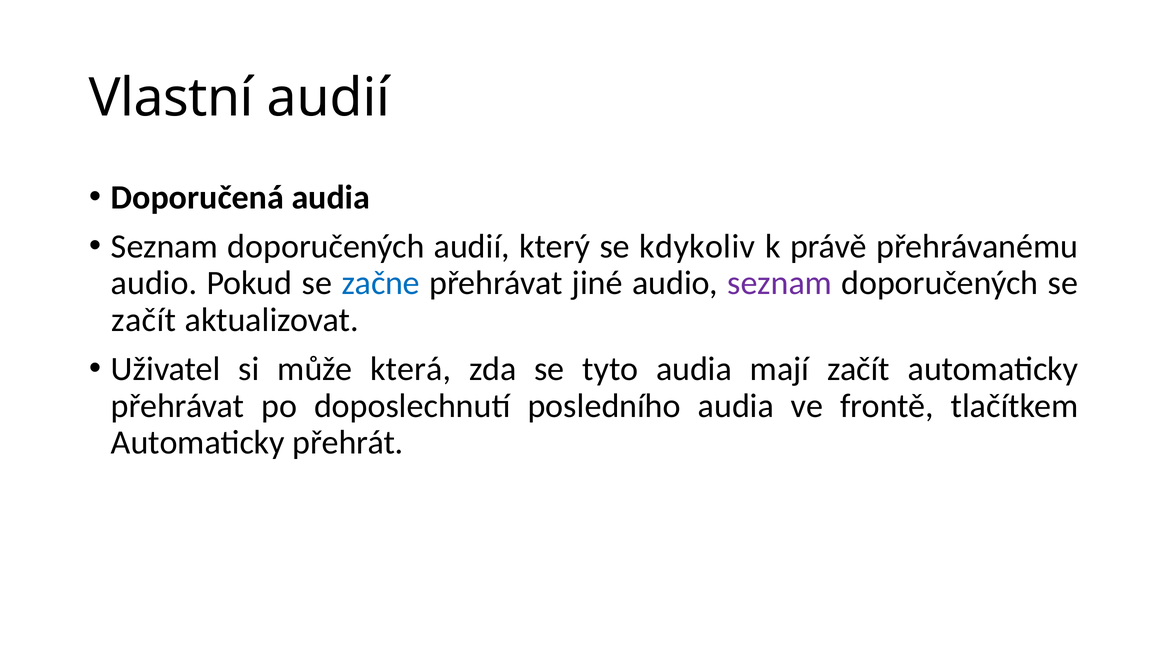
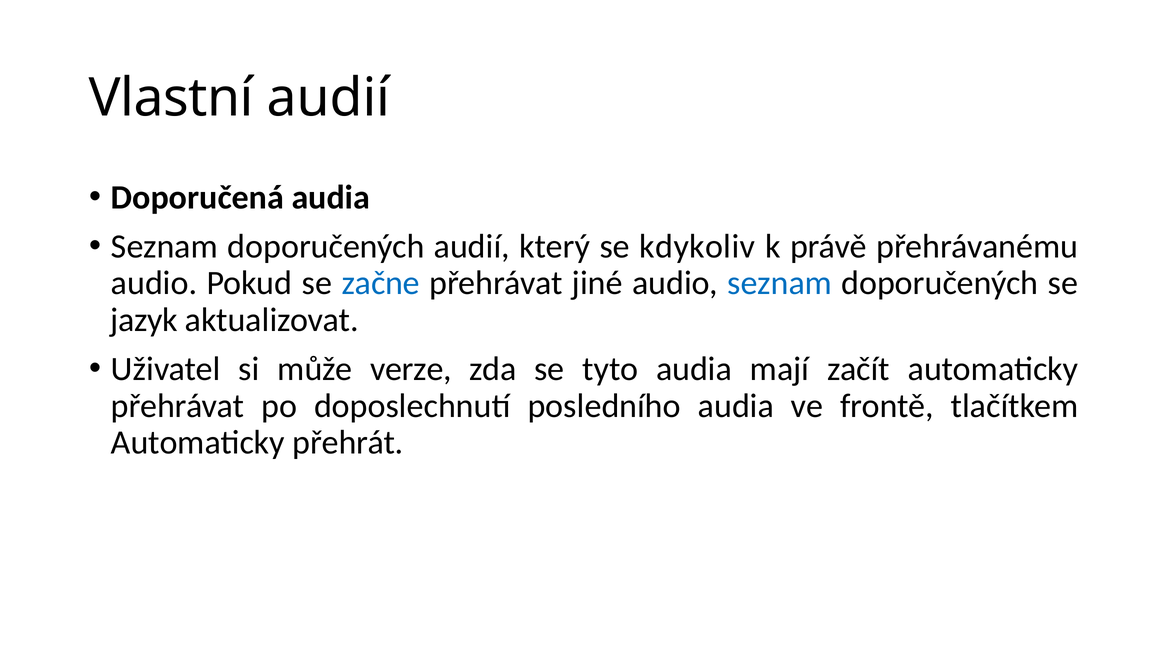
seznam colour: purple -> blue (780, 283)
začít: začít -> jazyk (144, 320)
která: která -> verze (411, 369)
